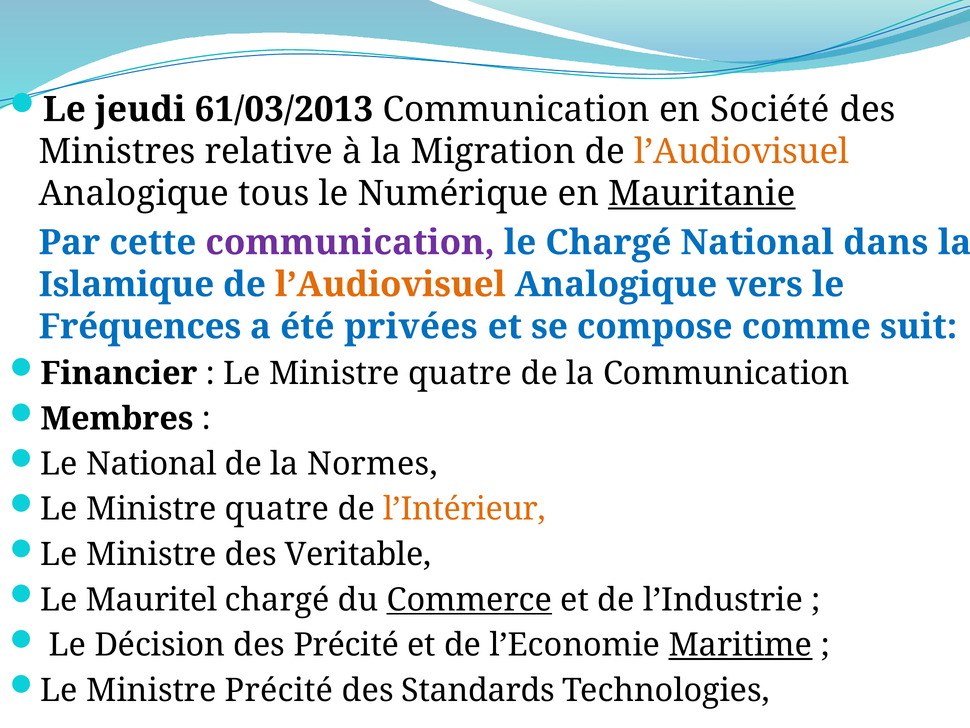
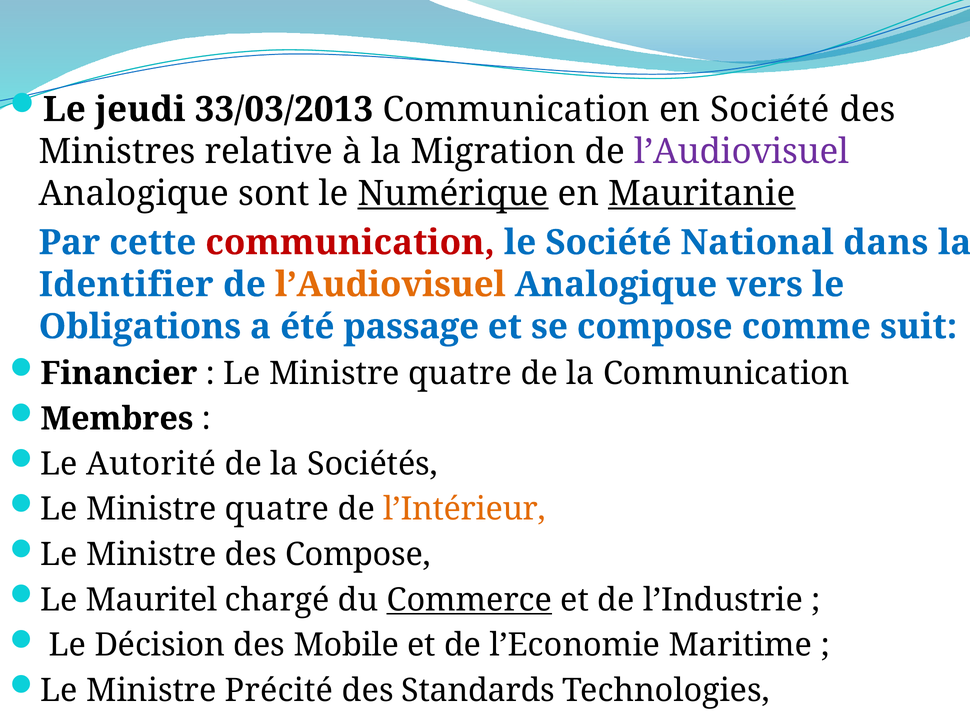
61/03/2013: 61/03/2013 -> 33/03/2013 (284, 109)
l’Audiovisuel colour: orange -> purple (742, 151)
tous: tous -> sont (274, 193)
Numérique underline: none -> present (453, 193)
communication colour: purple -> red (350, 242)
le Chargé: Chargé -> Société (608, 242)
Islamique: Islamique -> Identifier (126, 284)
Fréquences: Fréquences -> Obligations (140, 326)
privées: privées -> passage (411, 326)
Le National: National -> Autorité (151, 464)
Normes: Normes -> Sociétés (373, 464)
des Veritable: Veritable -> Compose (358, 554)
des Précité: Précité -> Mobile (346, 645)
Maritime underline: present -> none (740, 645)
